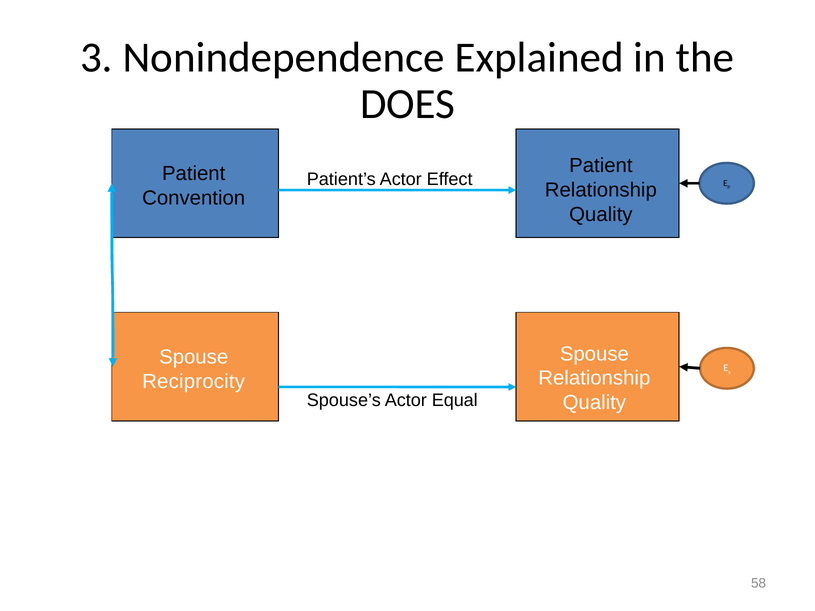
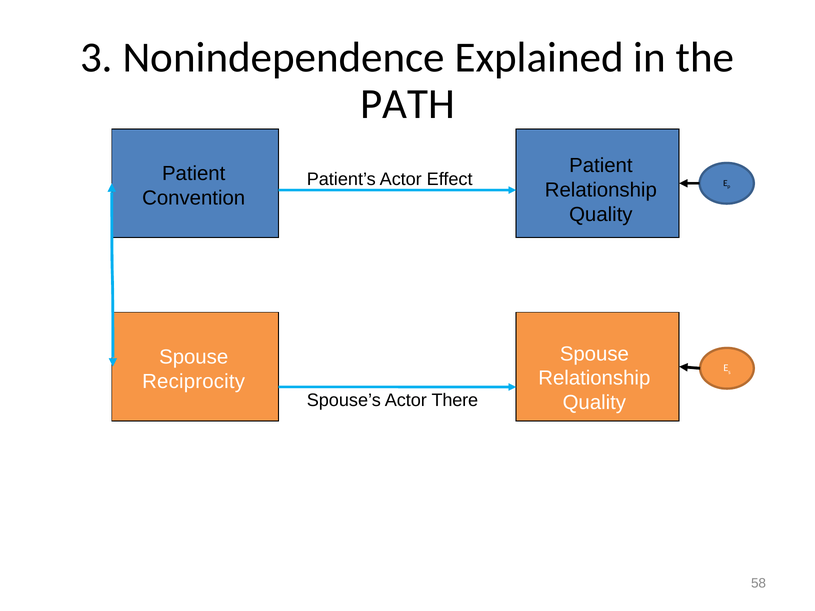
DOES: DOES -> PATH (407, 104)
Equal: Equal -> There (455, 400)
